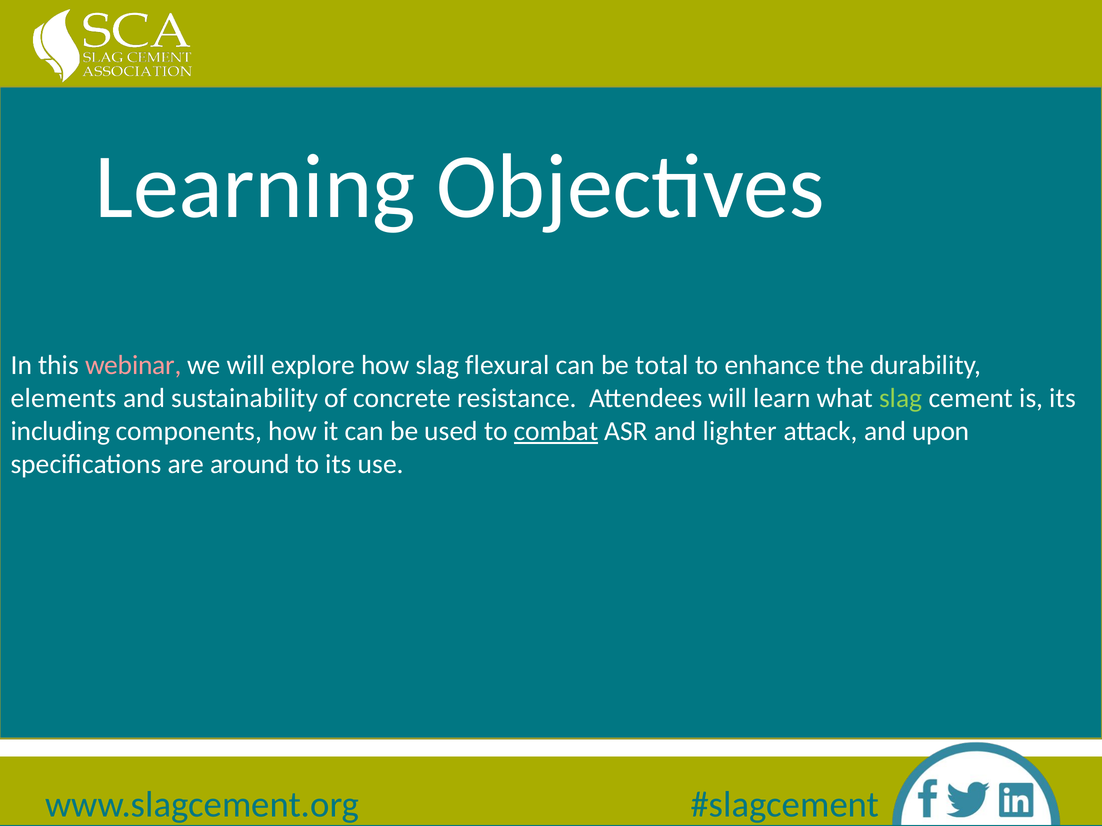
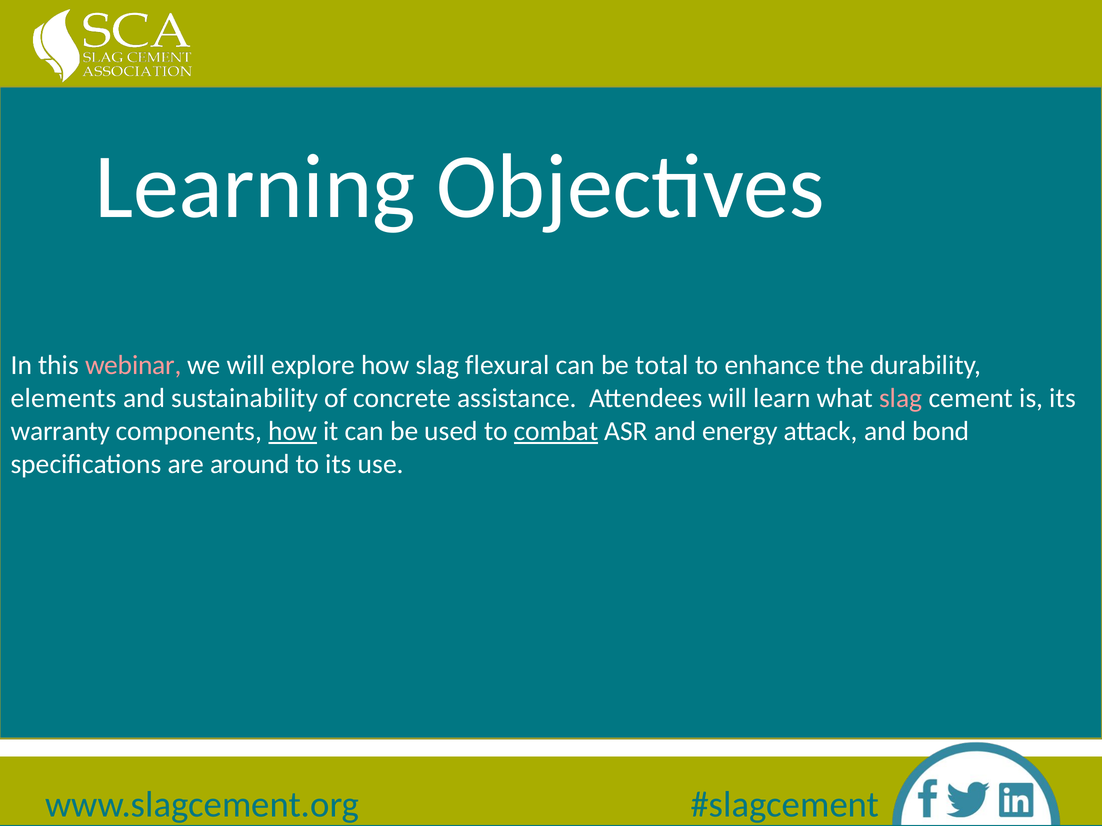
resistance: resistance -> assistance (517, 398)
slag colour: light green -> pink (901, 398)
including: including -> warranty (60, 431)
how underline: none -> present (293, 431)
lighter: lighter -> energy (740, 431)
upon: upon -> bond (941, 431)
